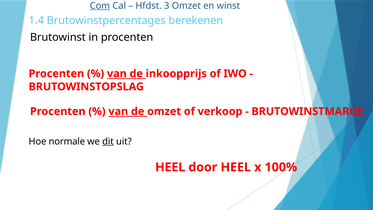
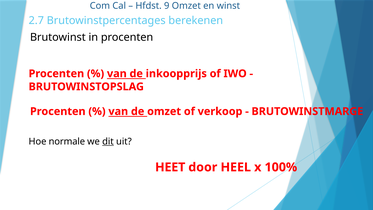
Com underline: present -> none (100, 6)
3: 3 -> 9 (167, 6)
1.4: 1.4 -> 2.7 (36, 21)
HEEL: HEEL -> HEET (170, 167)
